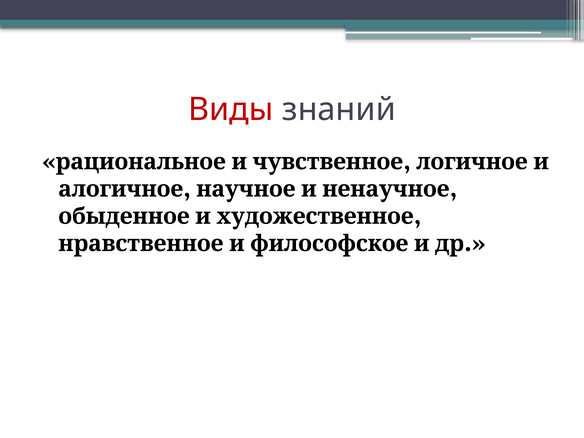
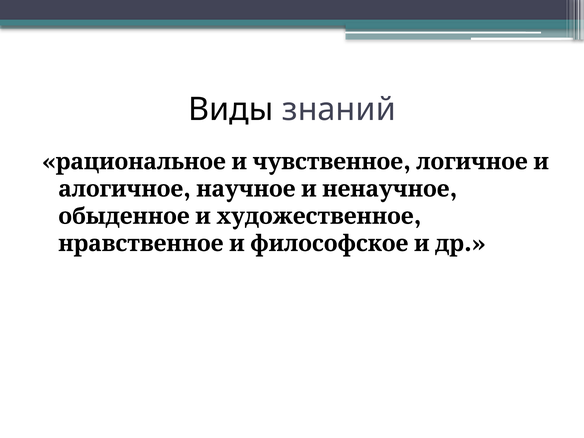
Виды colour: red -> black (231, 109)
